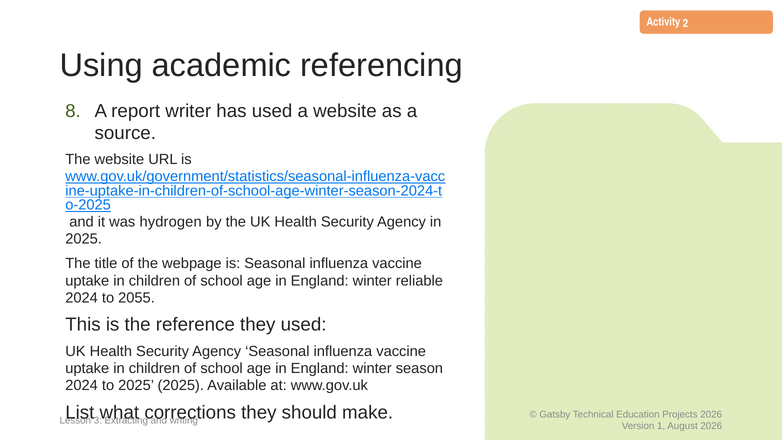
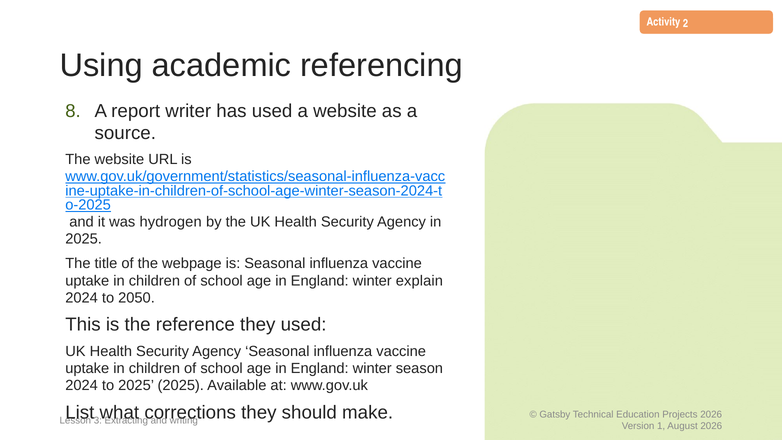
reliable: reliable -> explain (419, 281)
2055: 2055 -> 2050 (137, 298)
